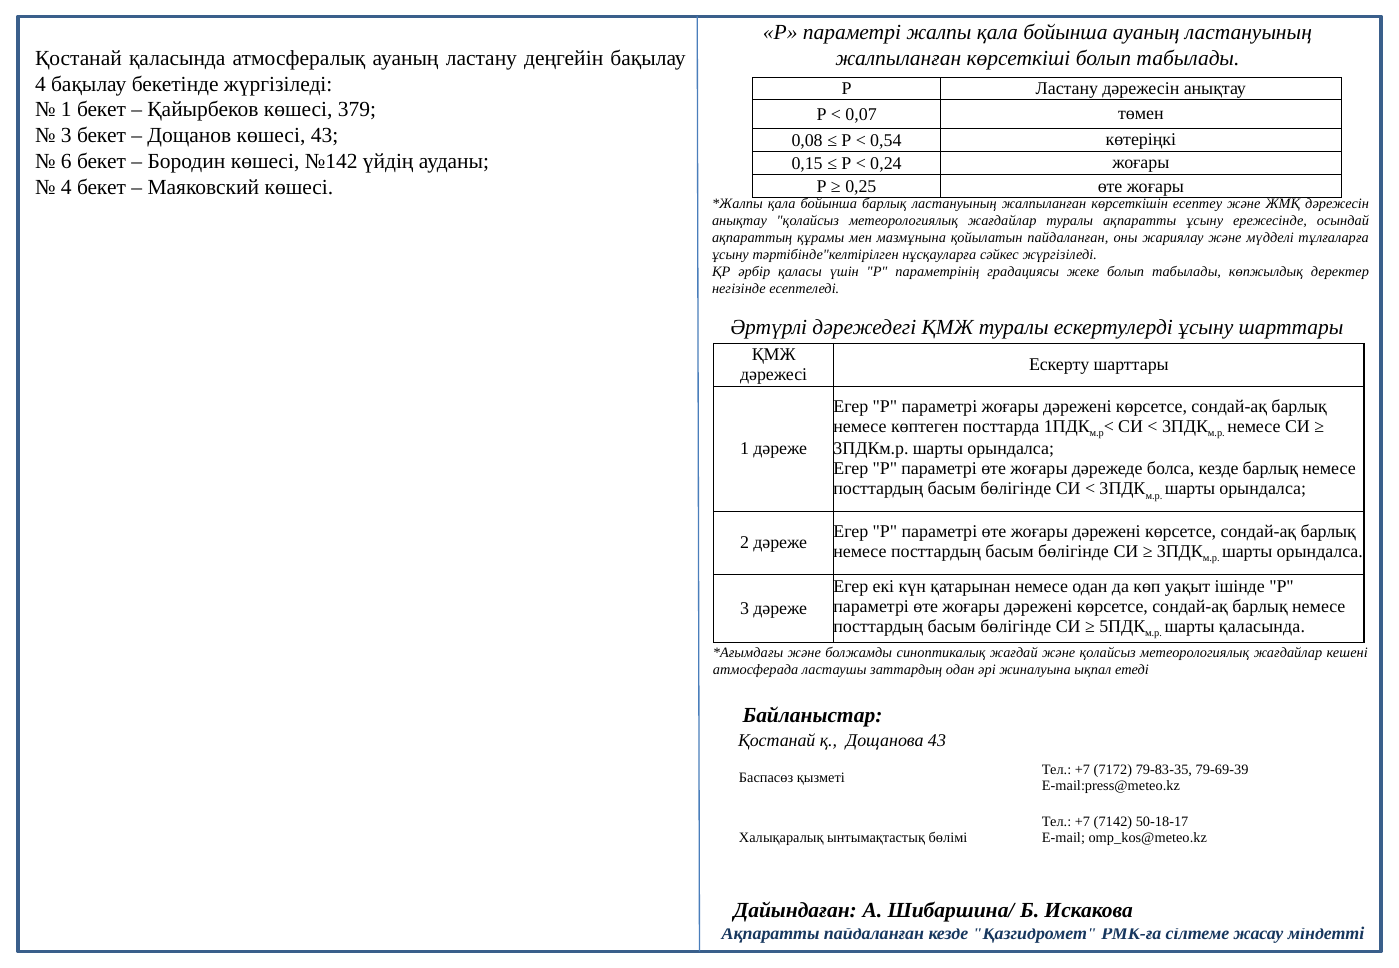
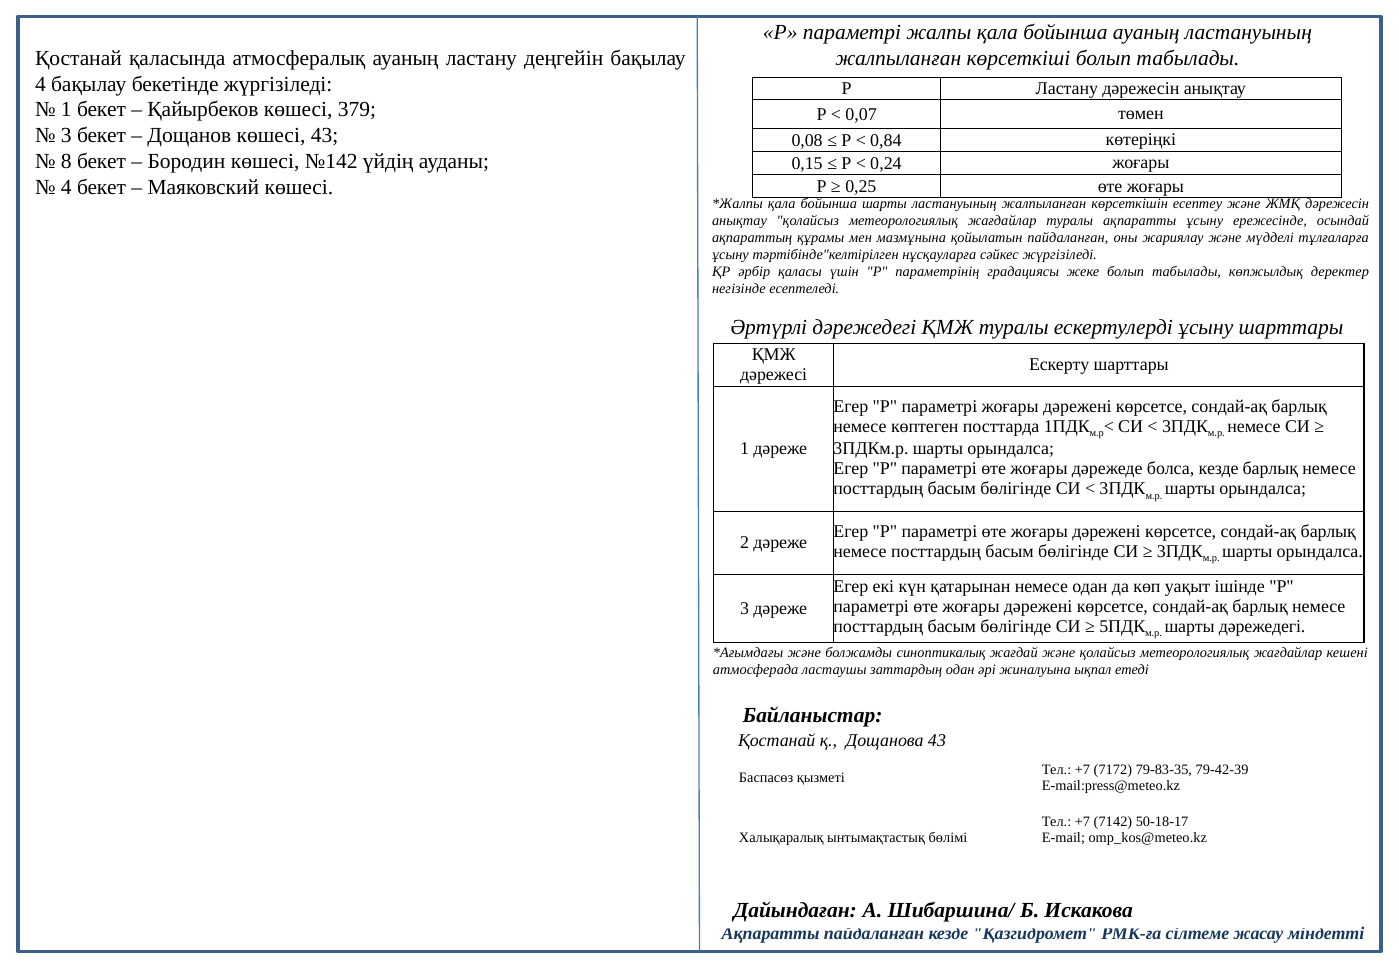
0,54: 0,54 -> 0,84 (886, 141)
6: 6 -> 8 (66, 161)
бойынша барлық: барлық -> шарты (884, 203)
шарты қаласында: қаласында -> дәрежедегі (1262, 627)
79-69-39: 79-69-39 -> 79-42-39 (1222, 770)
